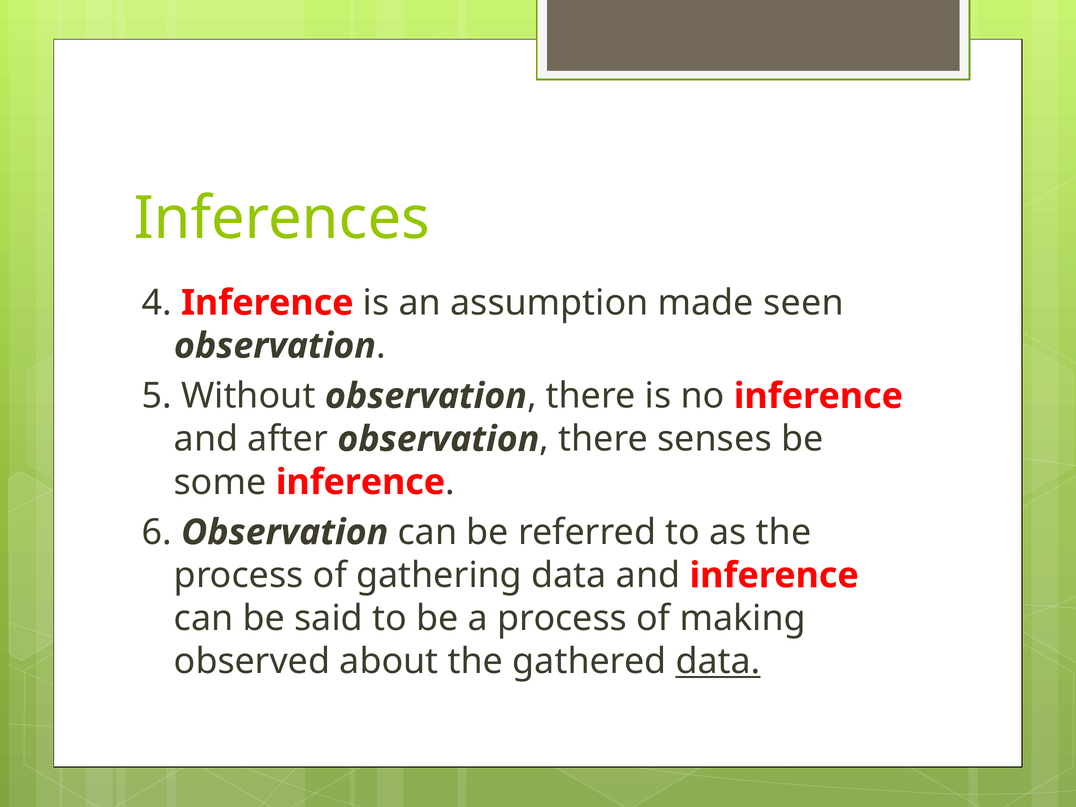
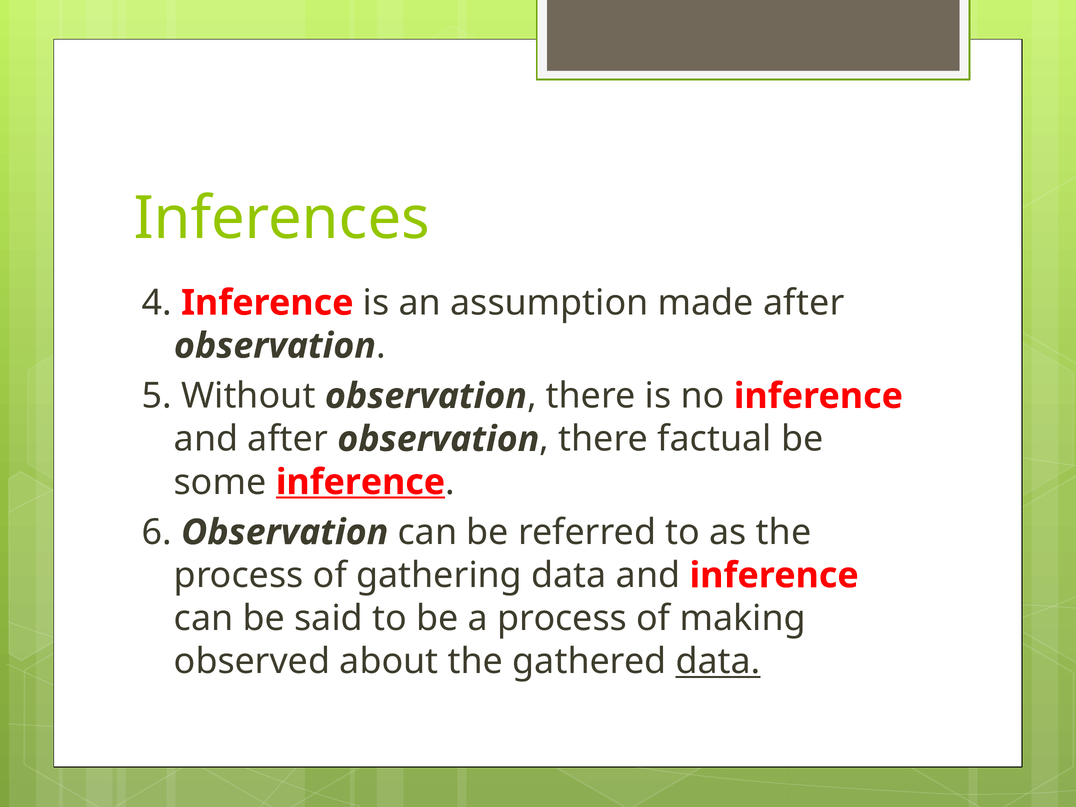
made seen: seen -> after (804, 303)
senses: senses -> factual (714, 439)
inference underline: none -> present (360, 482)
